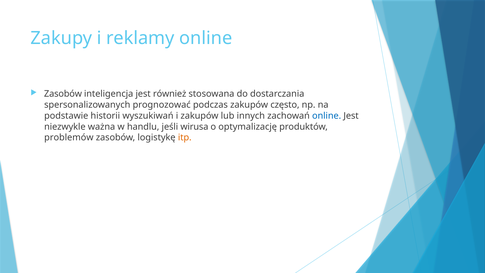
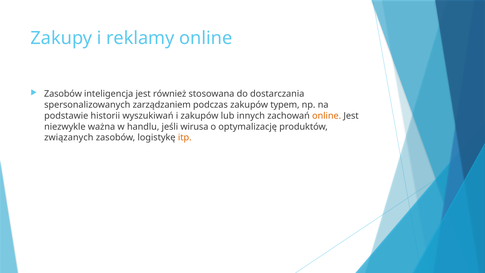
prognozować: prognozować -> zarządzaniem (162, 105)
często: często -> typem (285, 105)
online colour: blue -> orange (327, 116)
problemów: problemów -> związanych (69, 138)
